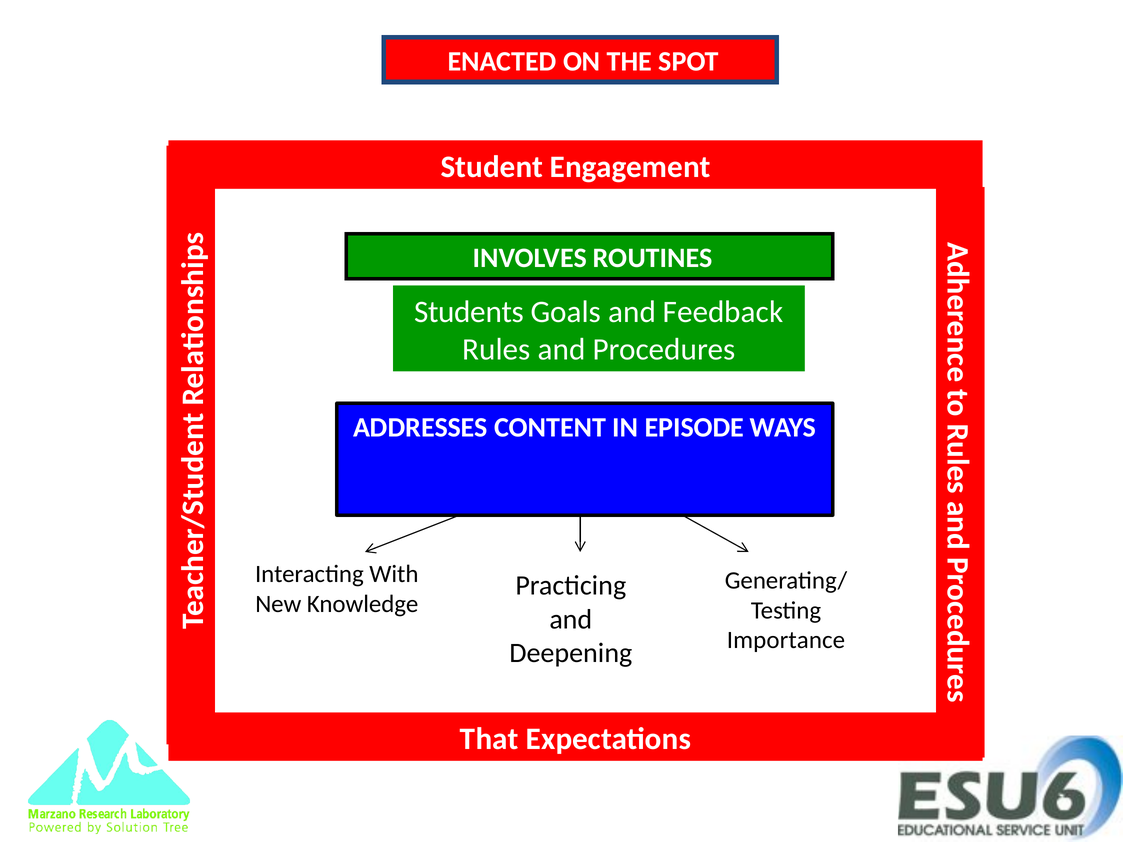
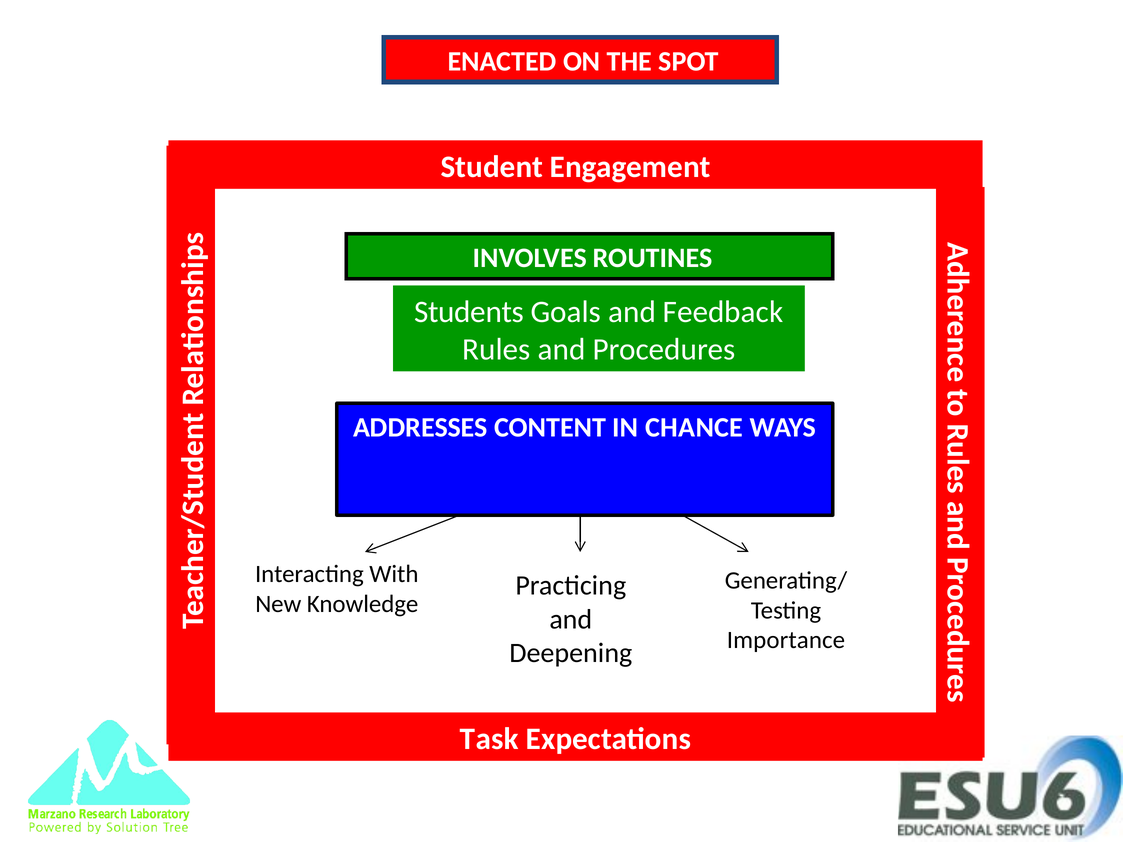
EPISODE: EPISODE -> CHANCE (694, 428)
That: That -> Task (489, 739)
